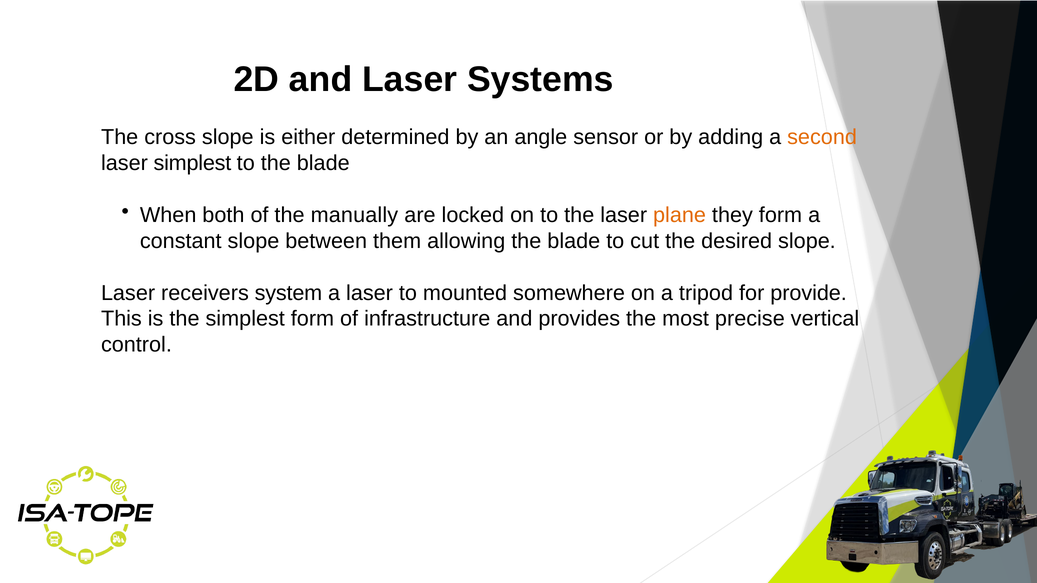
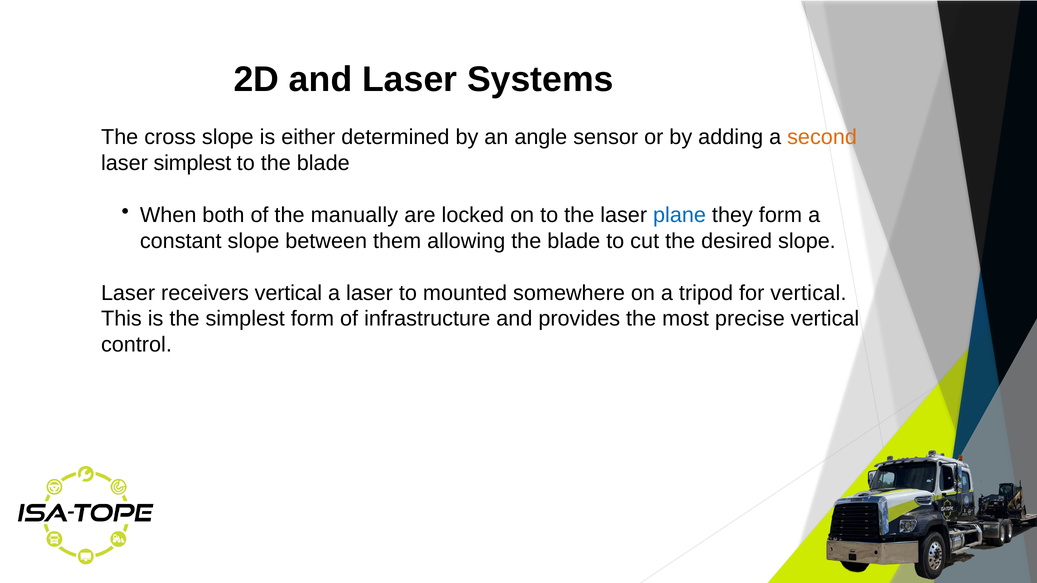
plane colour: orange -> blue (680, 215)
receivers system: system -> vertical (288, 293)
for provide: provide -> vertical (808, 293)
